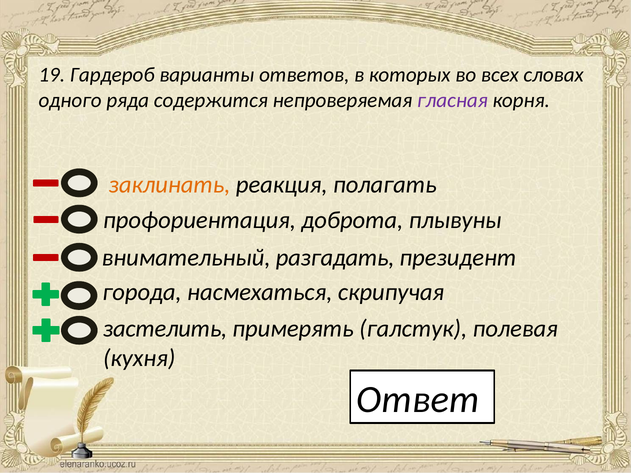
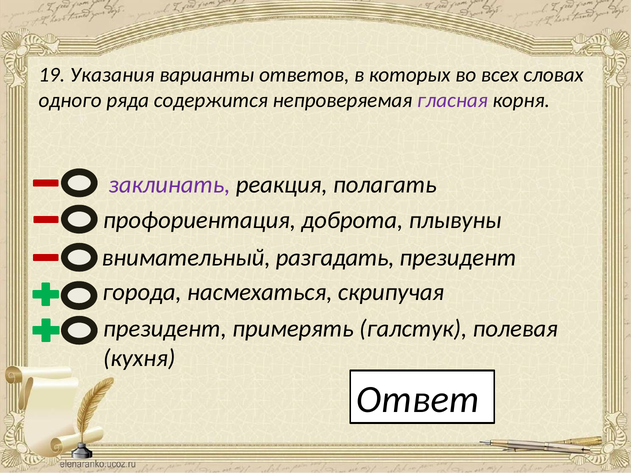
Гардероб: Гардероб -> Указания (112, 75)
заклинать colour: orange -> purple (169, 185)
застелить: застелить -> президент (165, 329)
